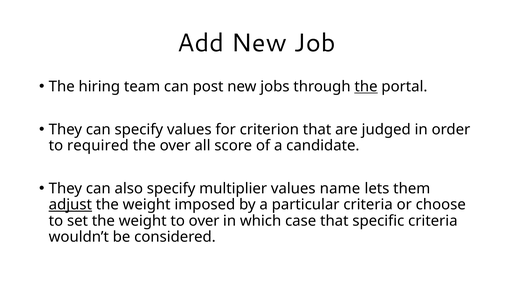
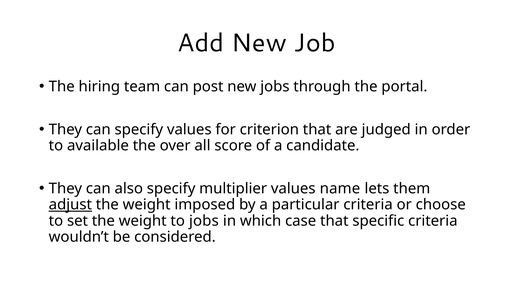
the underline: present -> none (366, 87)
required: required -> available (98, 146)
to over: over -> jobs (204, 221)
